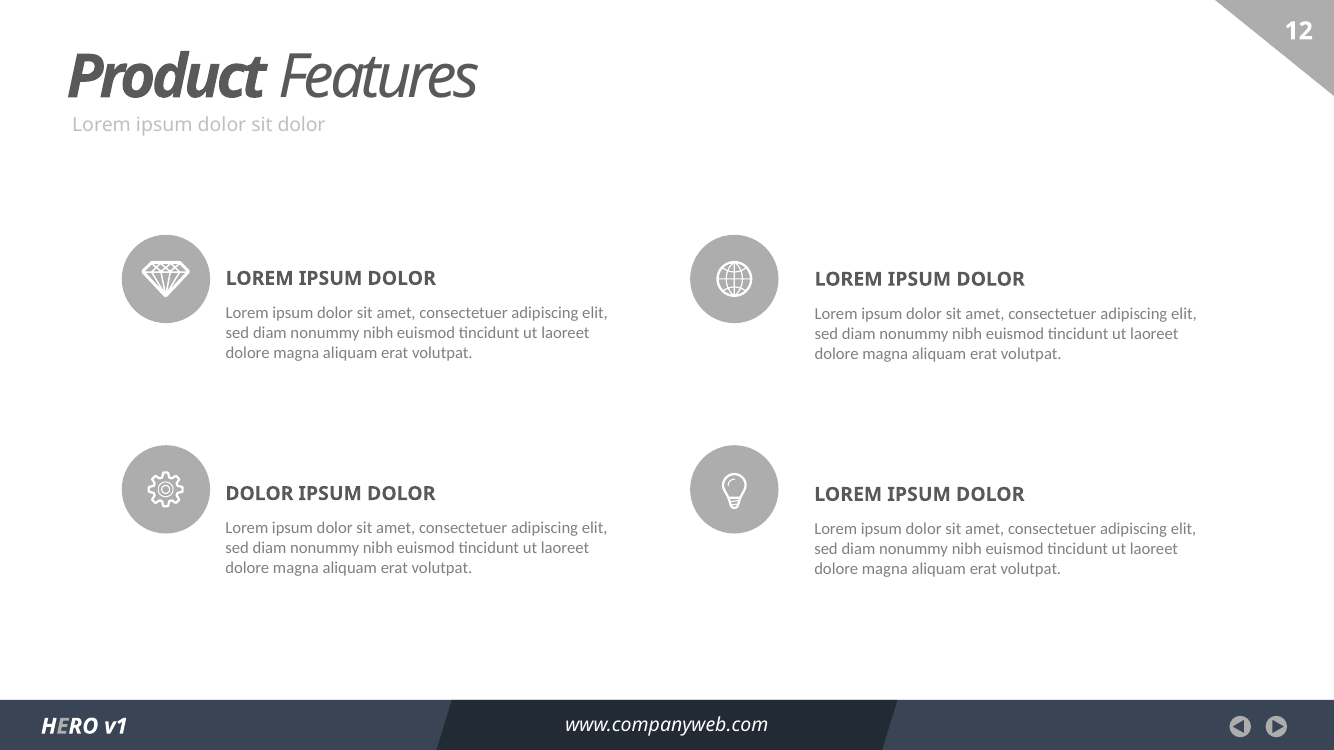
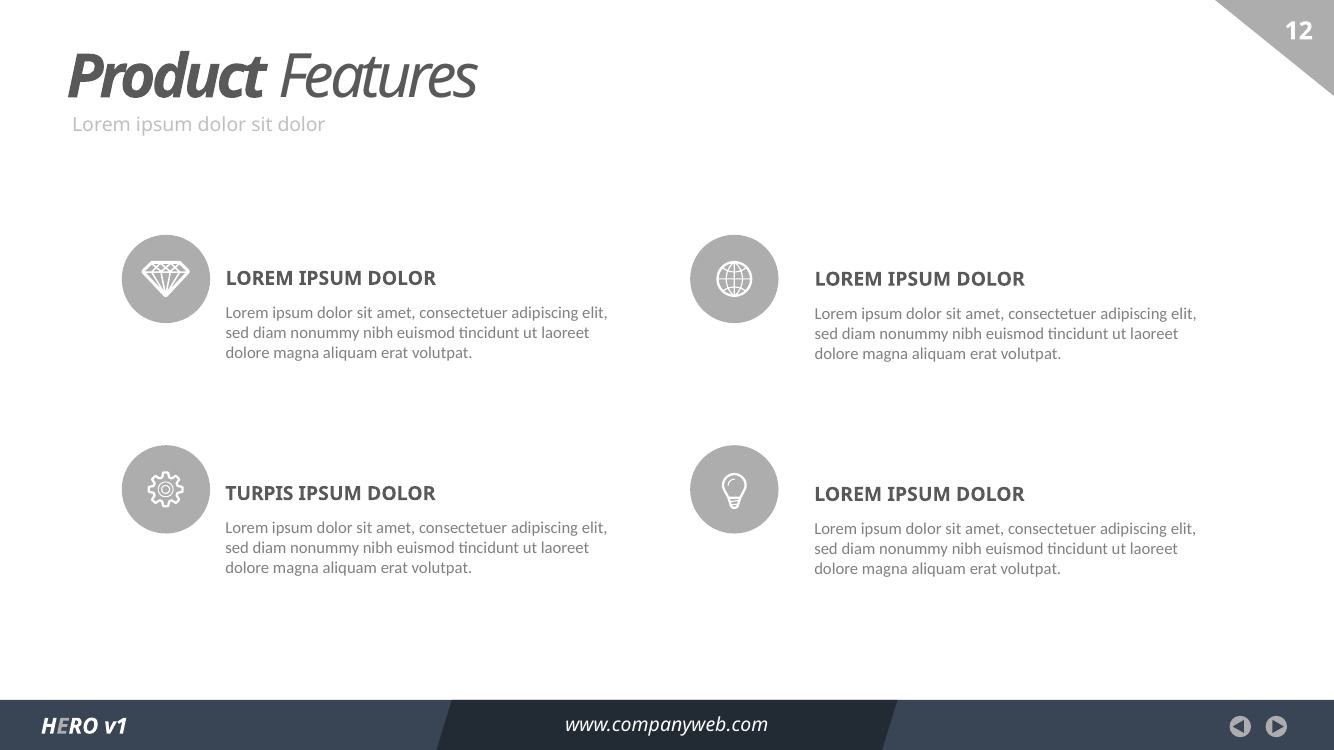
DOLOR: DOLOR -> TURPIS (259, 494)
